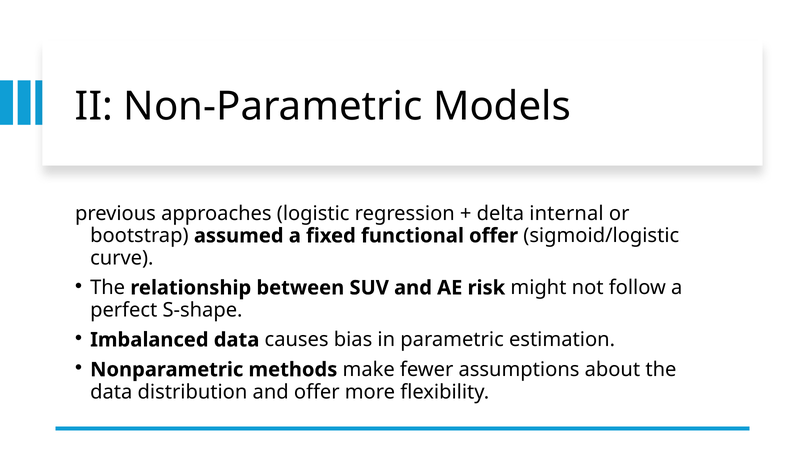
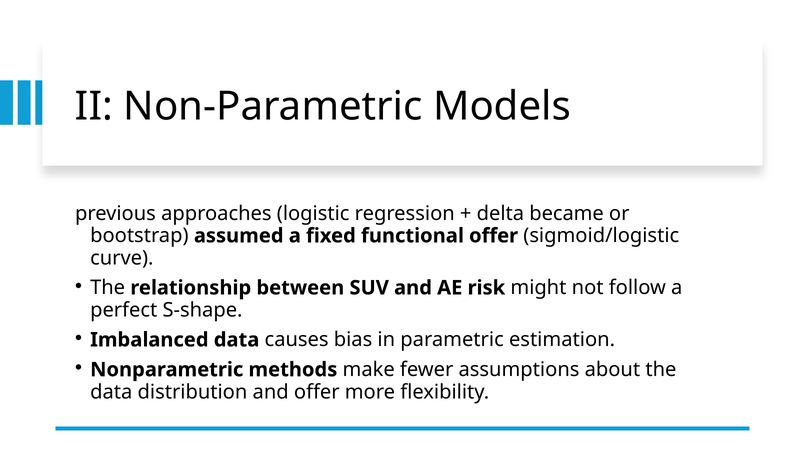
internal: internal -> became (567, 213)
